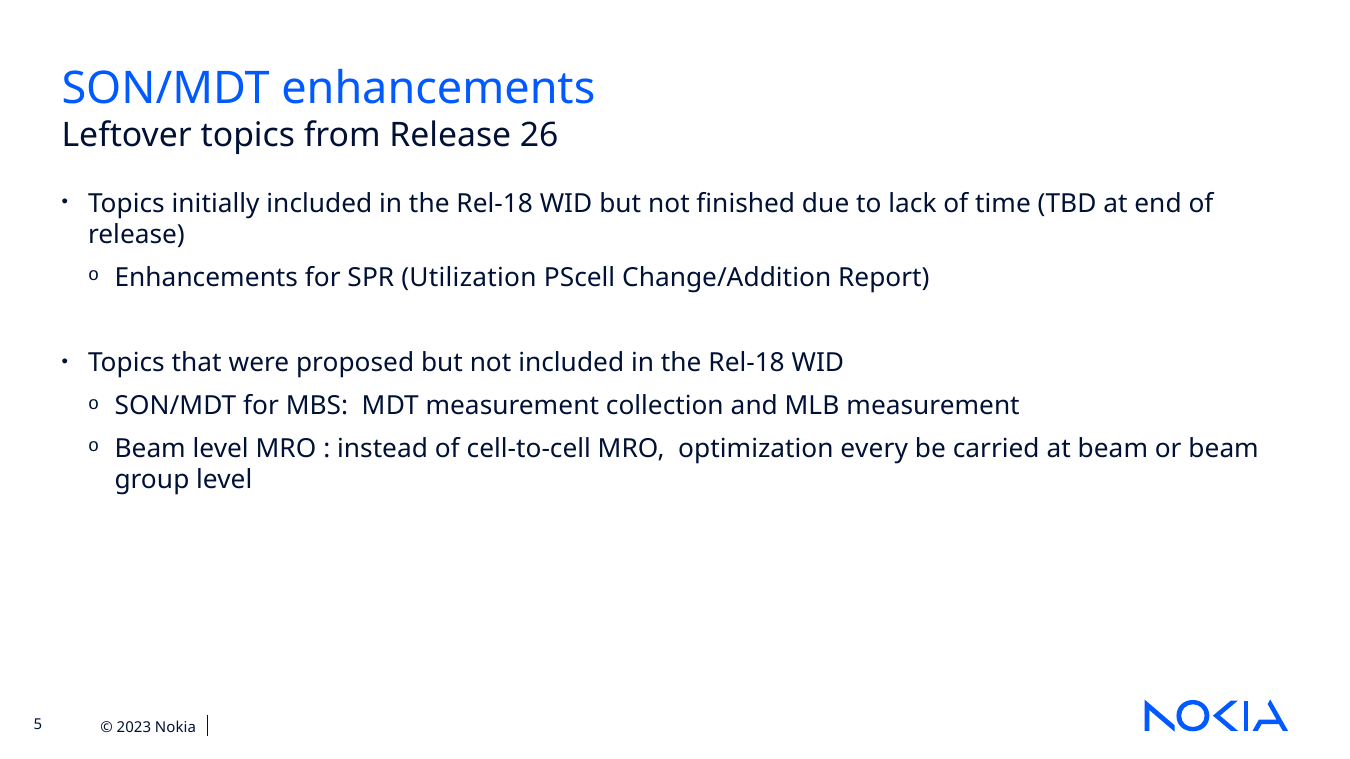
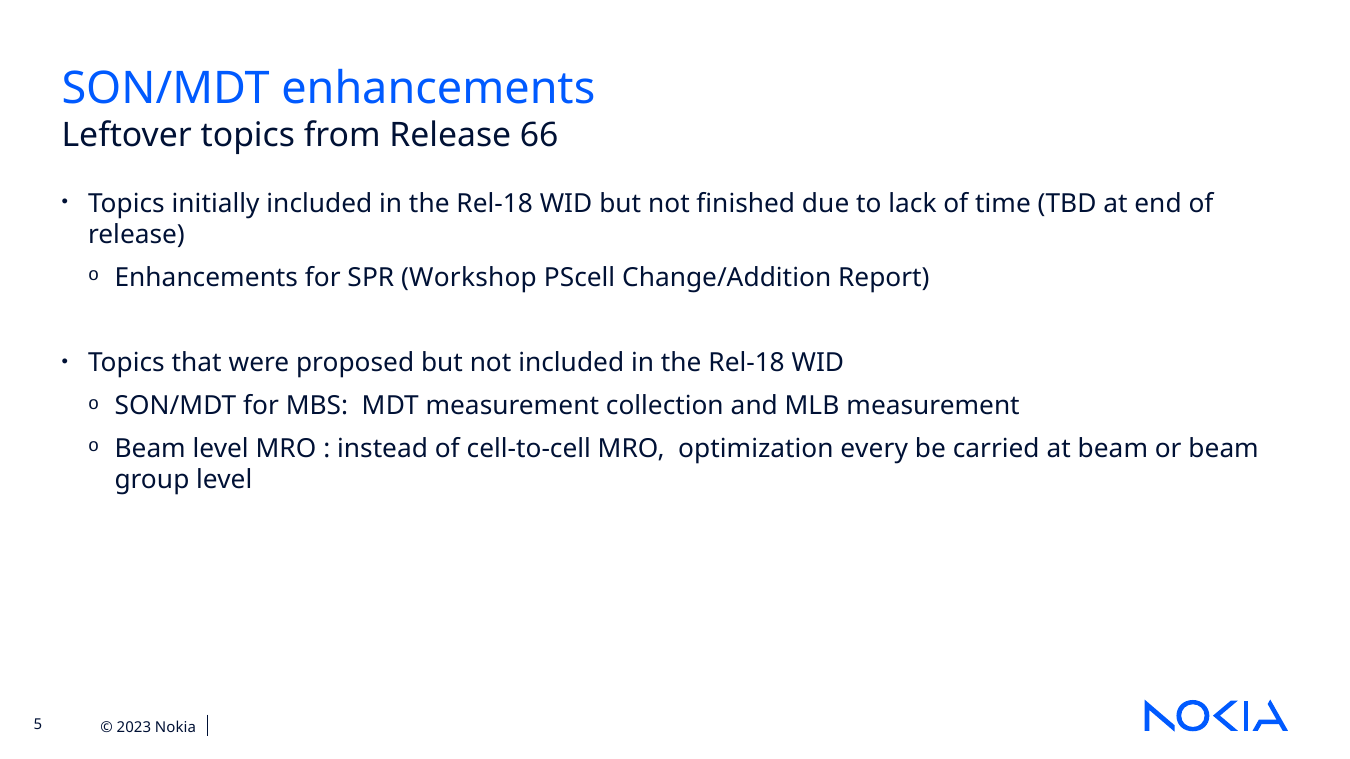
26: 26 -> 66 (539, 136)
Utilization: Utilization -> Workshop (469, 278)
